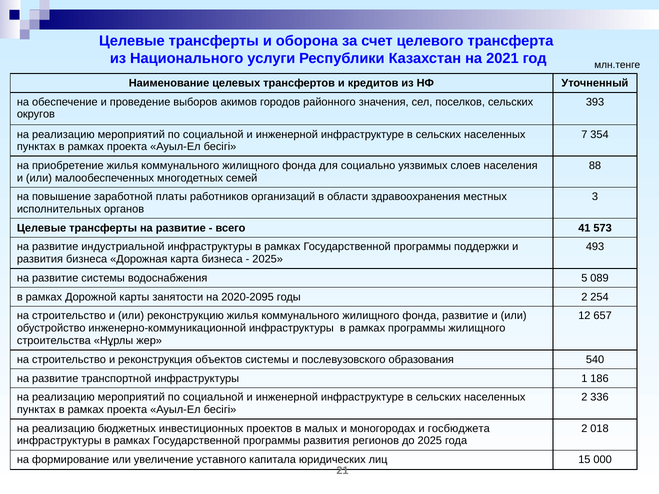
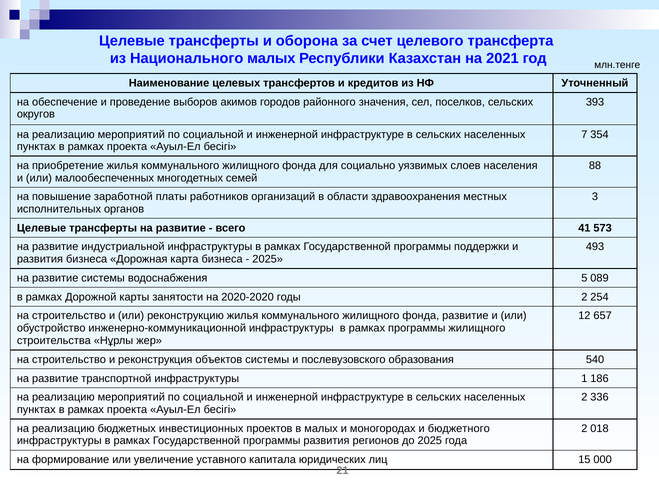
Национального услуги: услуги -> малых (271, 58)
2020-2095: 2020-2095 -> 2020-2020 (248, 297)
госбюджета: госбюджета -> бюджетного (459, 429)
